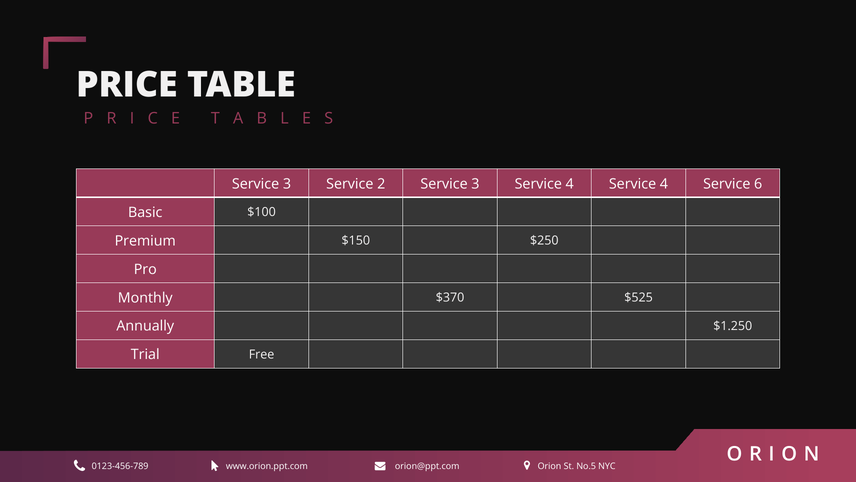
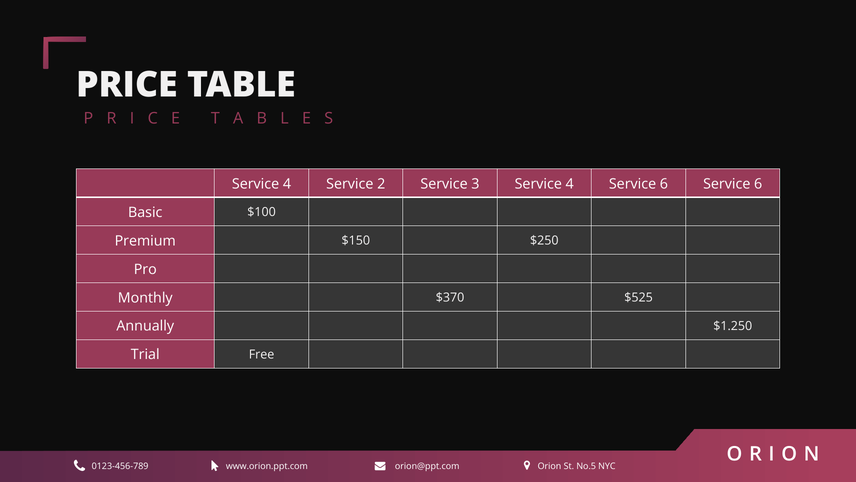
3: 3 -> 4 (287, 184)
4 Service 4: 4 -> 6 (664, 184)
